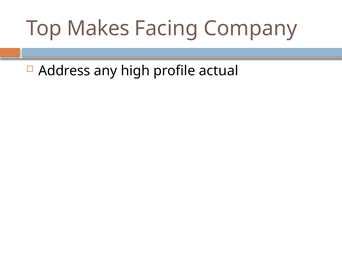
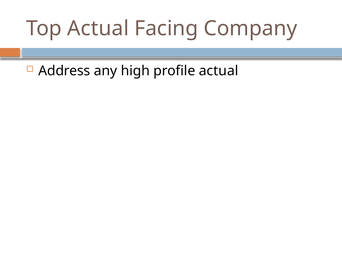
Top Makes: Makes -> Actual (98, 29)
